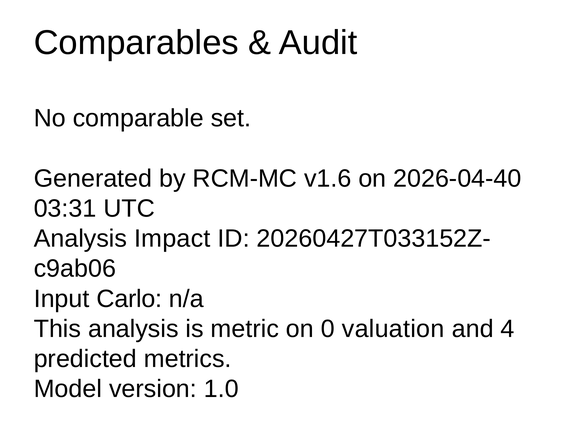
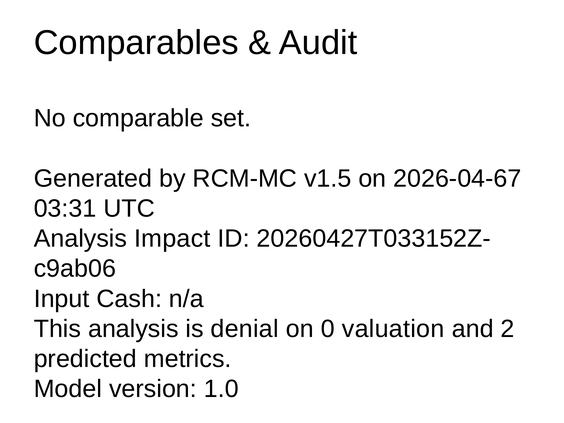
v1.6: v1.6 -> v1.5 (328, 178)
2026-04-40: 2026-04-40 -> 2026-04-67 (457, 178)
Carlo: Carlo -> Cash (129, 299)
metric: metric -> denial (245, 329)
4: 4 -> 2 (508, 329)
